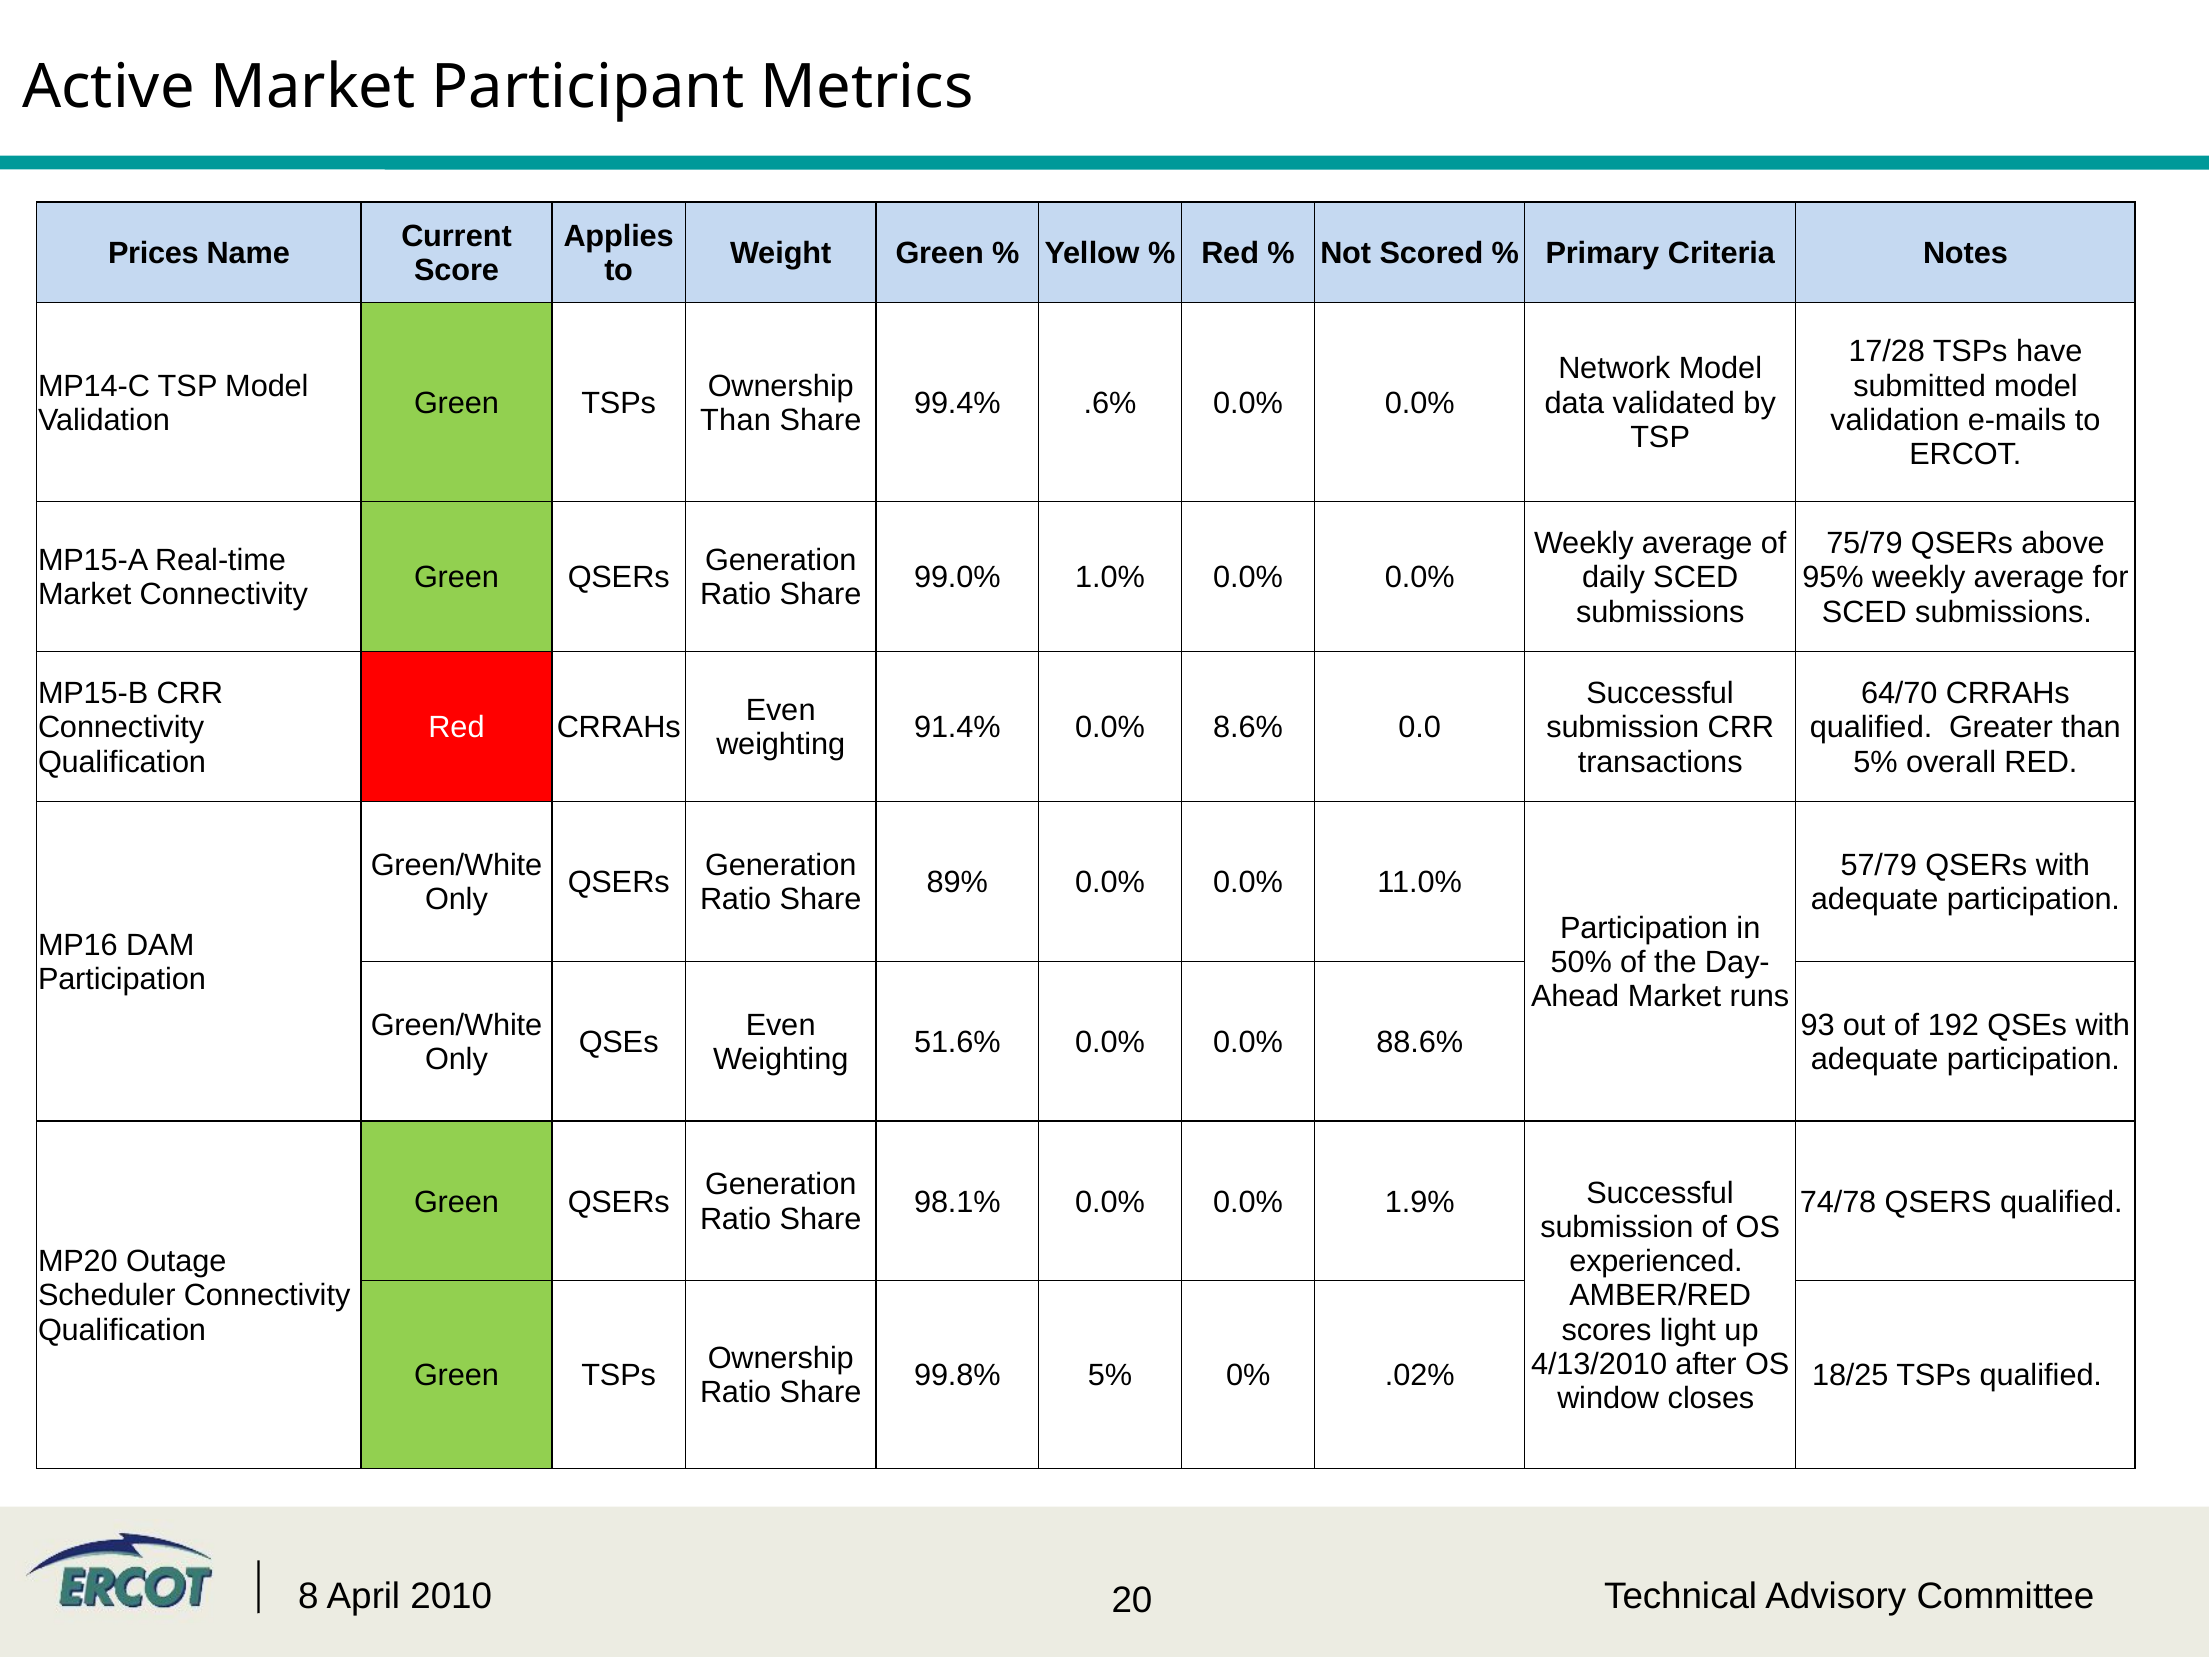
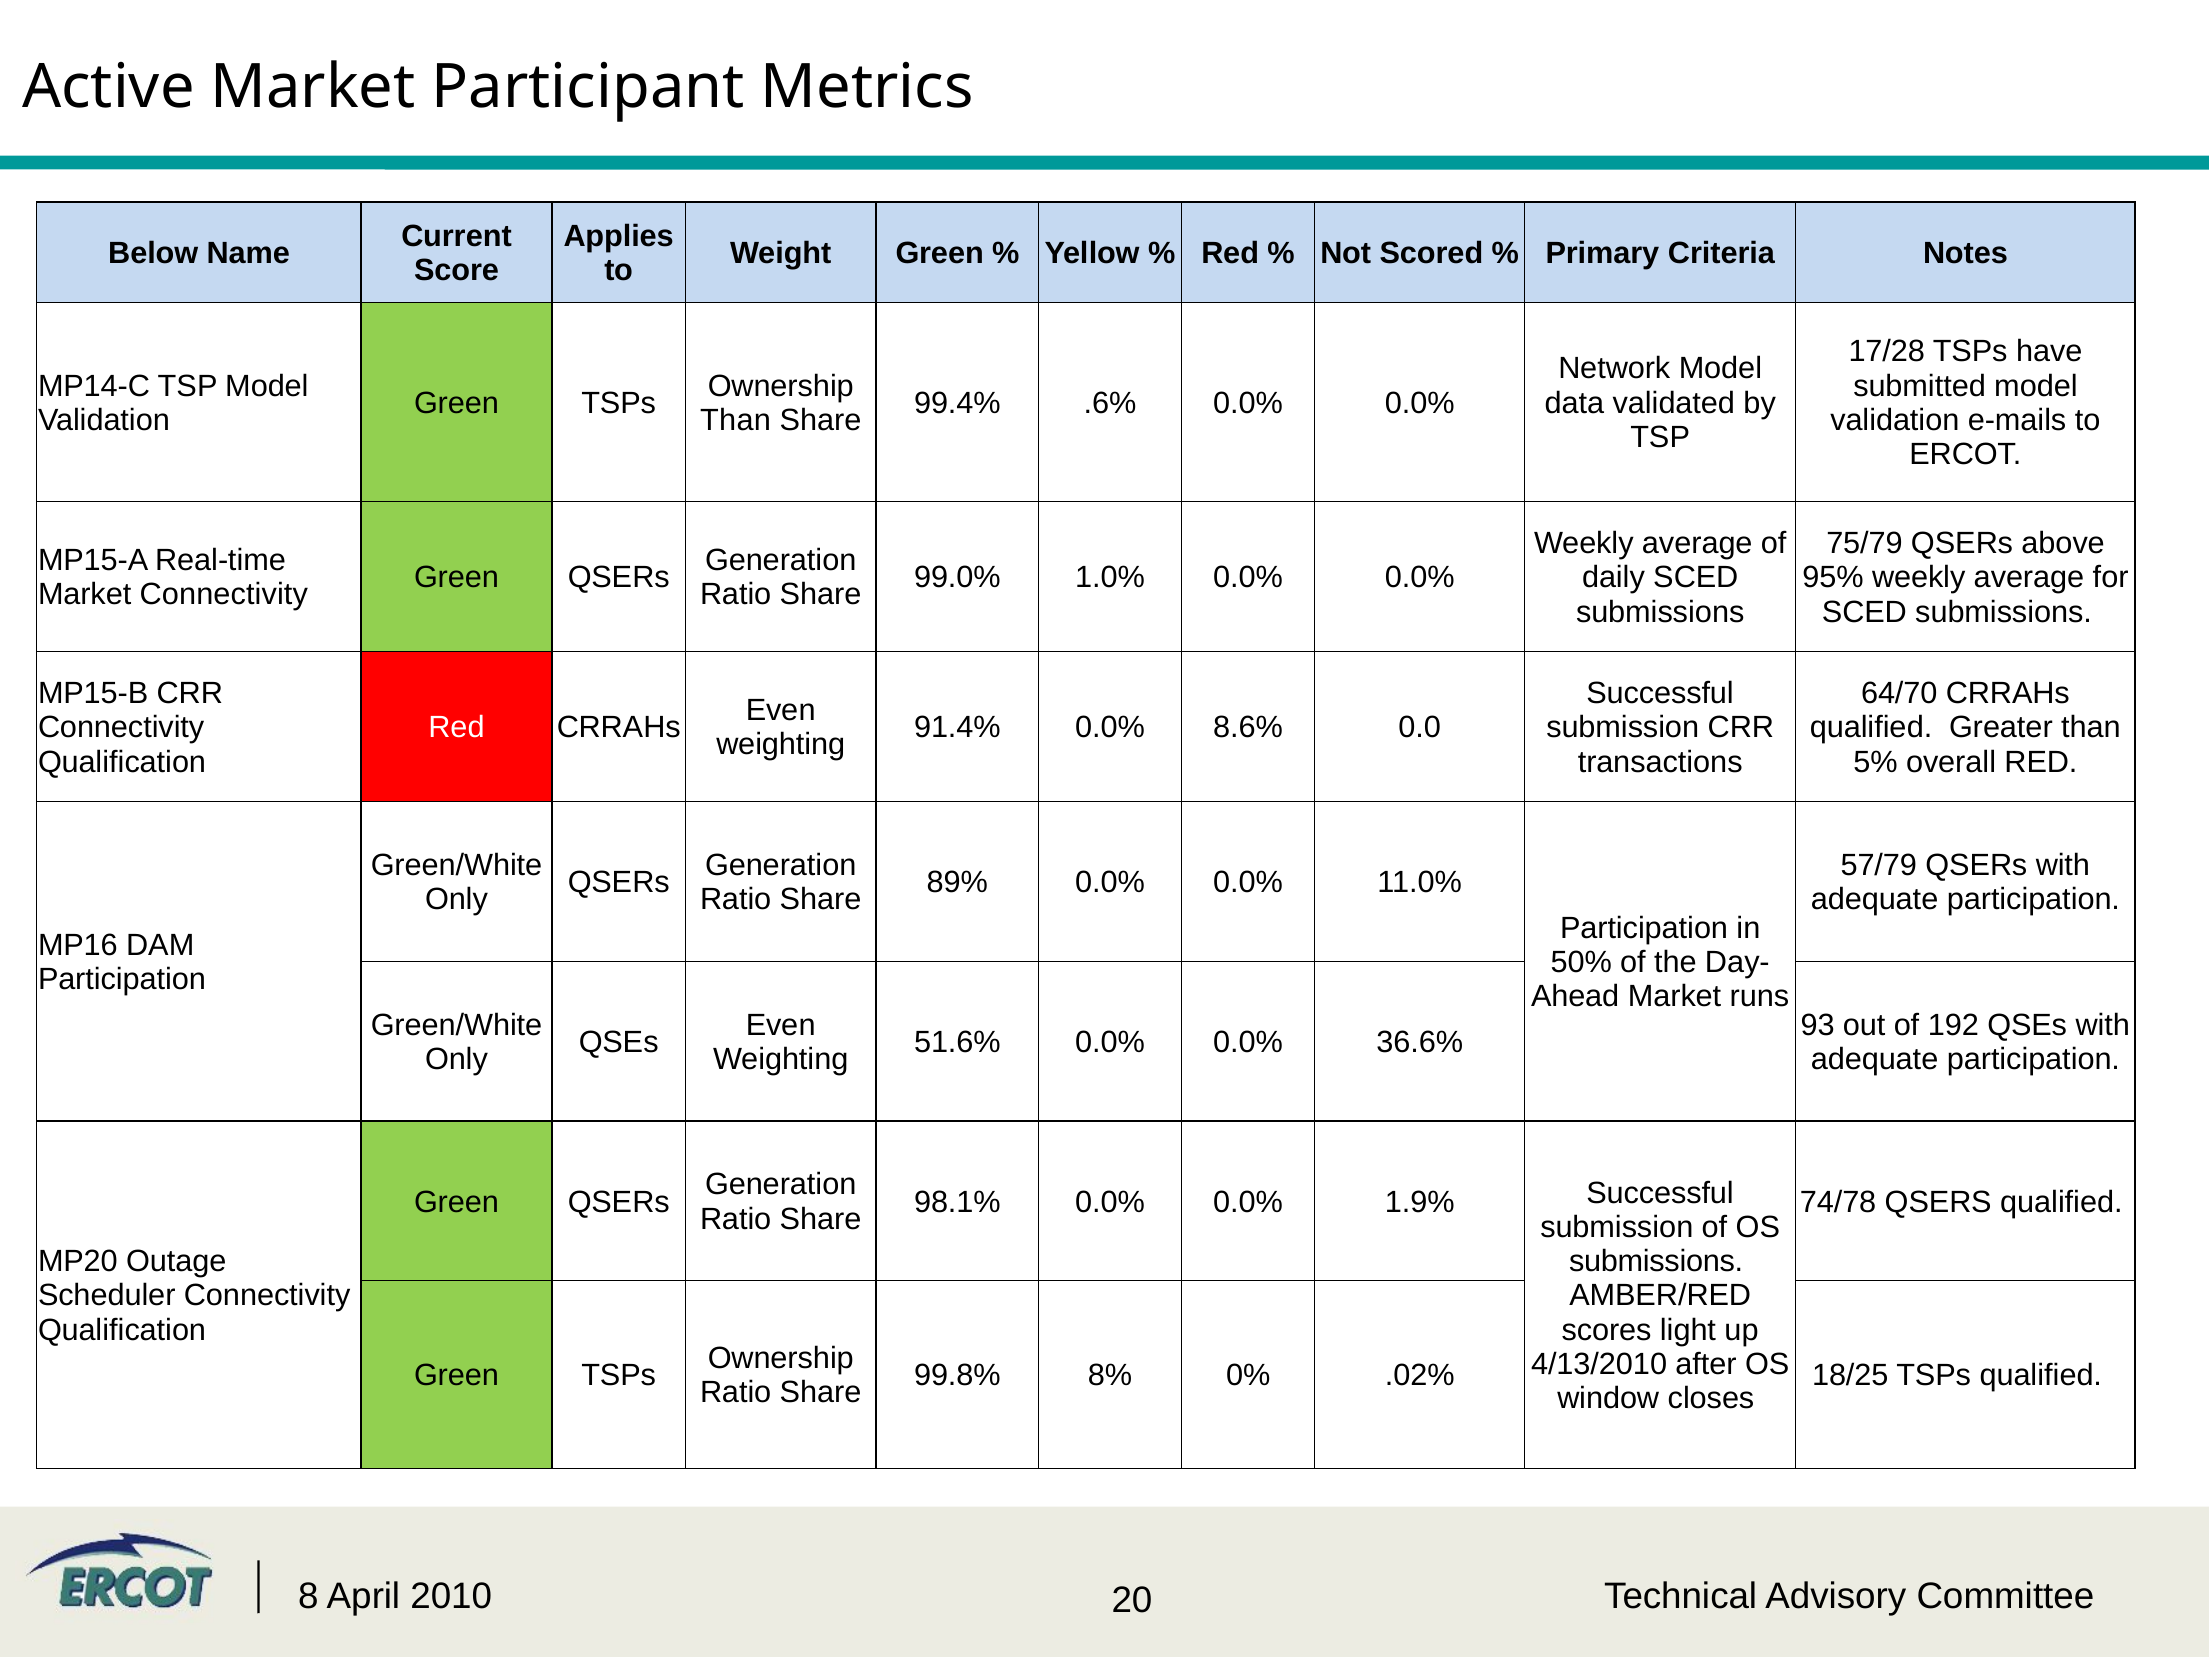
Prices: Prices -> Below (153, 253)
88.6%: 88.6% -> 36.6% (1420, 1042)
experienced: experienced -> submissions (1656, 1261)
99.8% 5%: 5% -> 8% (1110, 1375)
